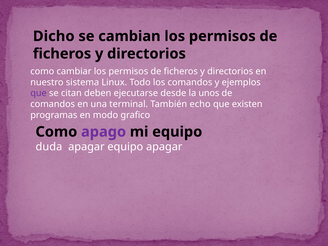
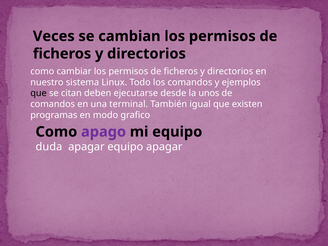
Dicho: Dicho -> Veces (54, 36)
que colour: purple -> black (39, 93)
echo: echo -> igual (200, 104)
